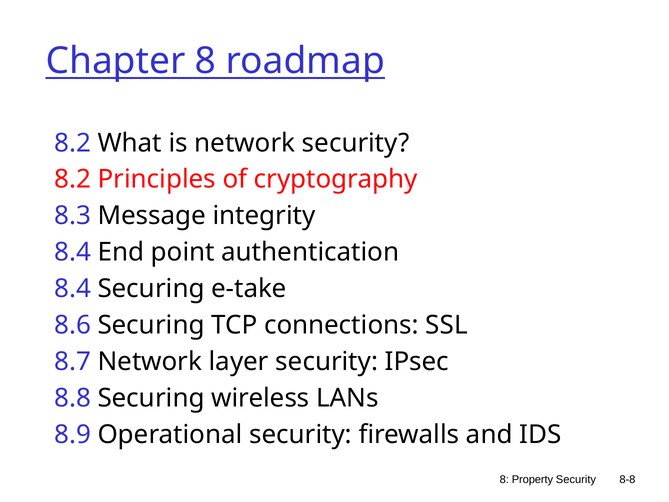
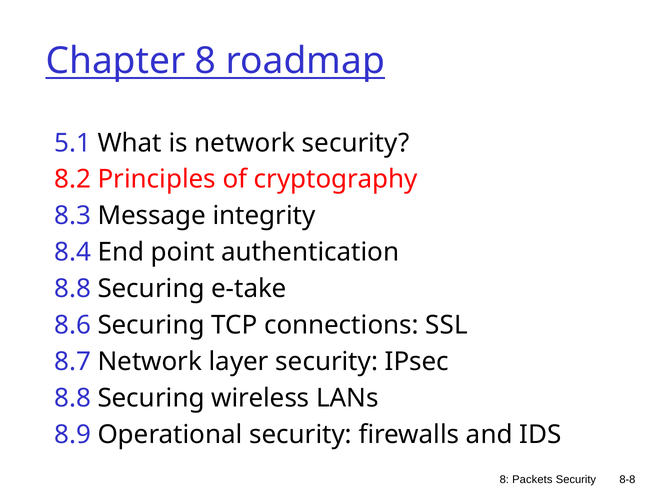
8.2: 8.2 -> 5.1 (73, 143)
8.4: 8.4 -> 8.8 (73, 289)
Property: Property -> Packets (532, 479)
